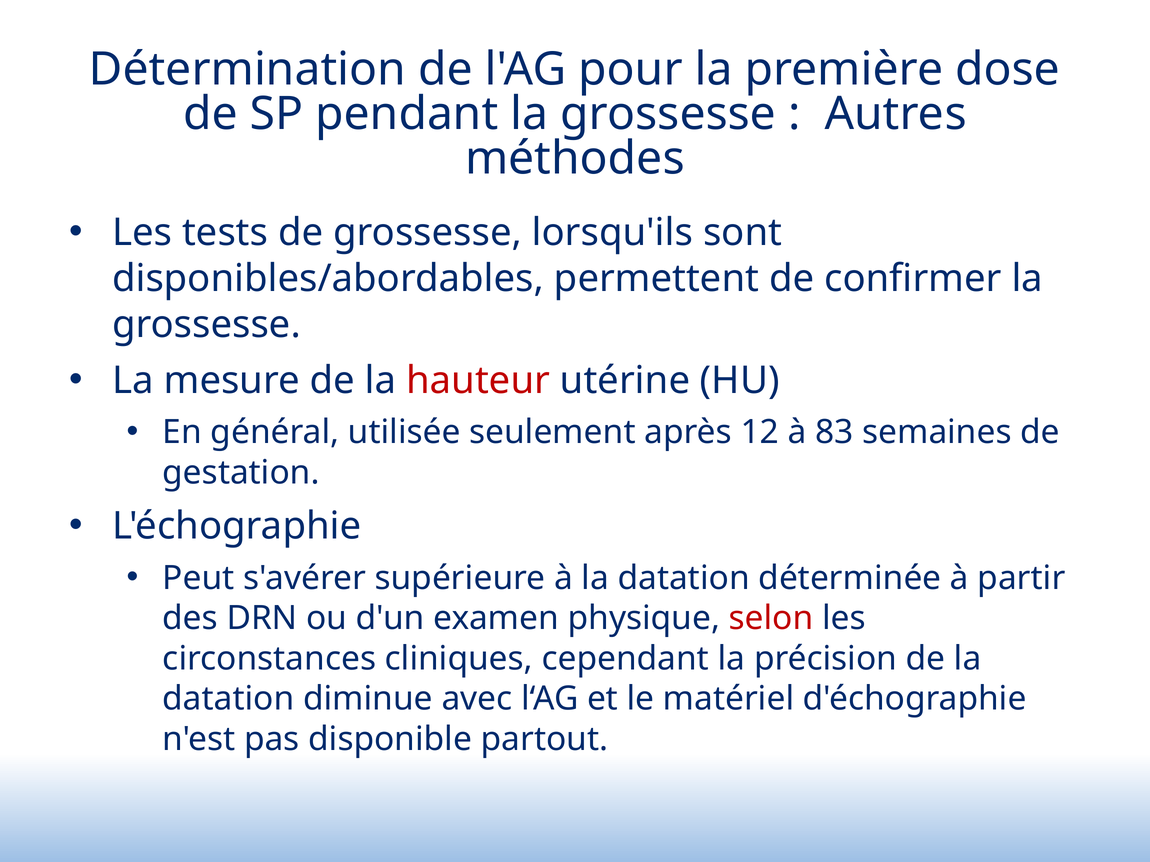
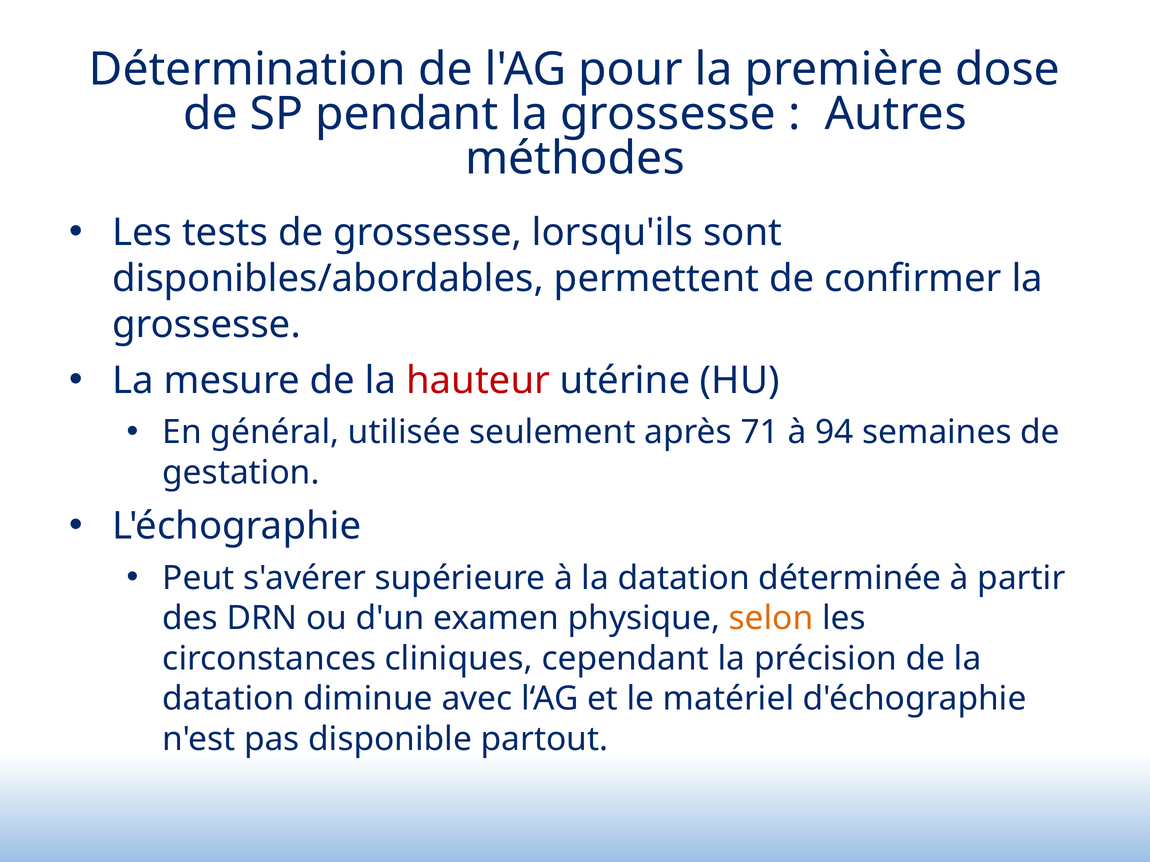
12: 12 -> 71 (760, 433)
83: 83 -> 94 (834, 433)
selon colour: red -> orange (771, 619)
